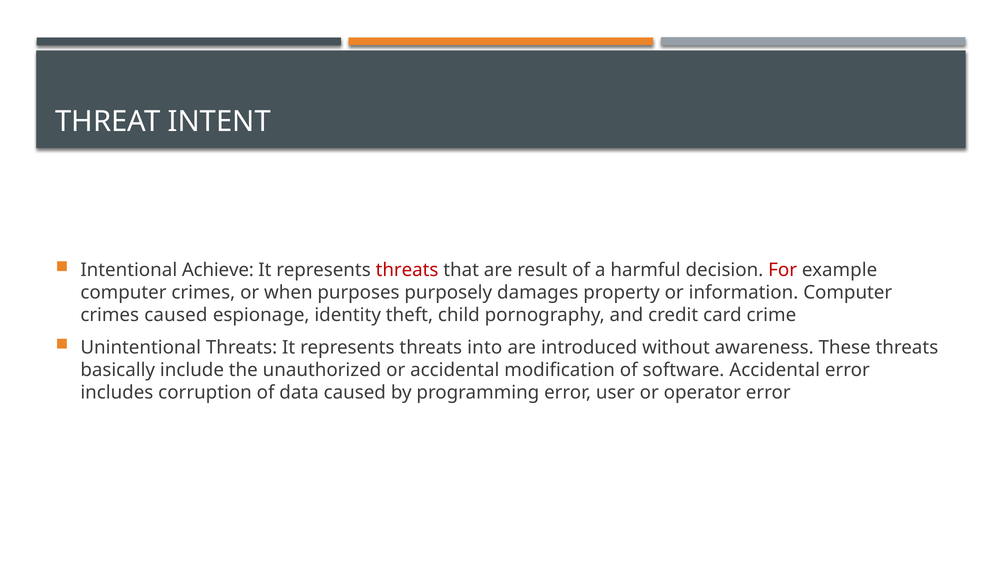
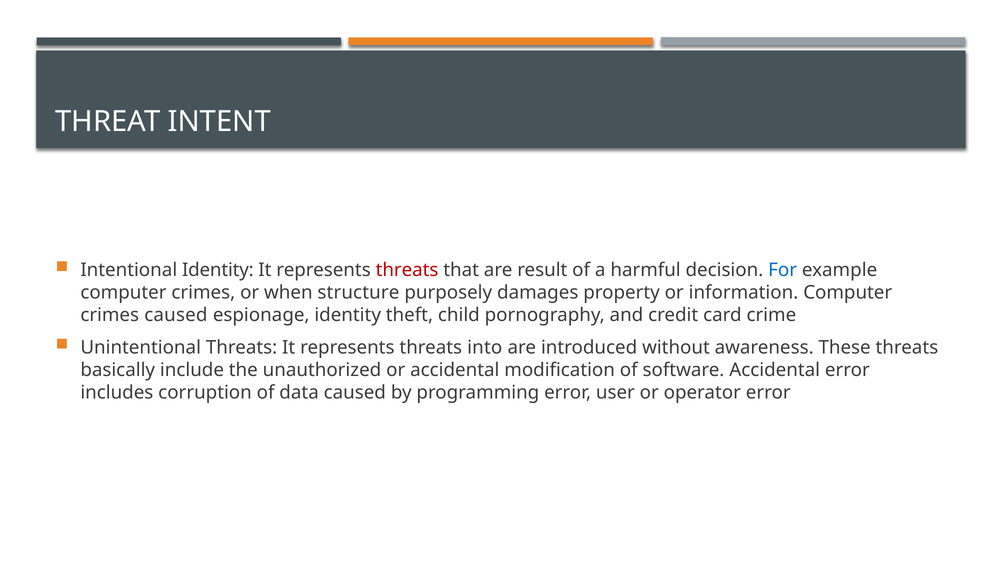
Intentional Achieve: Achieve -> Identity (218, 270)
For colour: red -> blue (783, 270)
purposes: purposes -> structure (358, 293)
